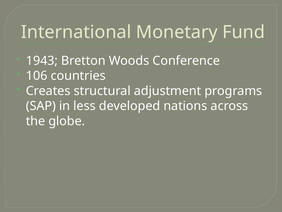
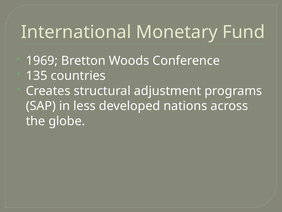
1943: 1943 -> 1969 (42, 61)
106: 106 -> 135 (37, 76)
